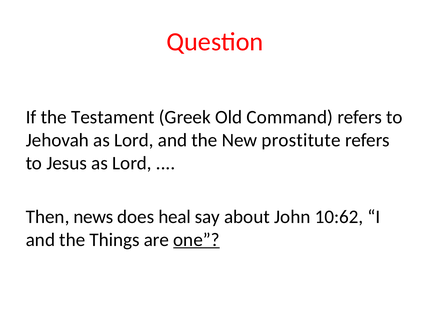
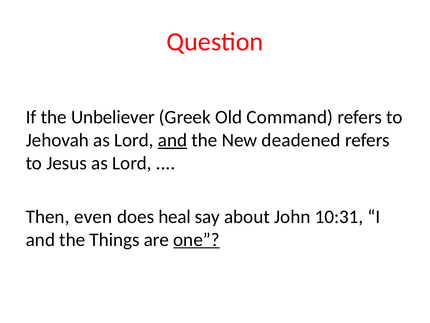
Testament: Testament -> Unbeliever (113, 117)
and underline: none -> present (173, 140)
prostitute: prostitute -> deadened (301, 140)
news: news -> even (93, 216)
10:62: 10:62 -> 10:31 (339, 216)
